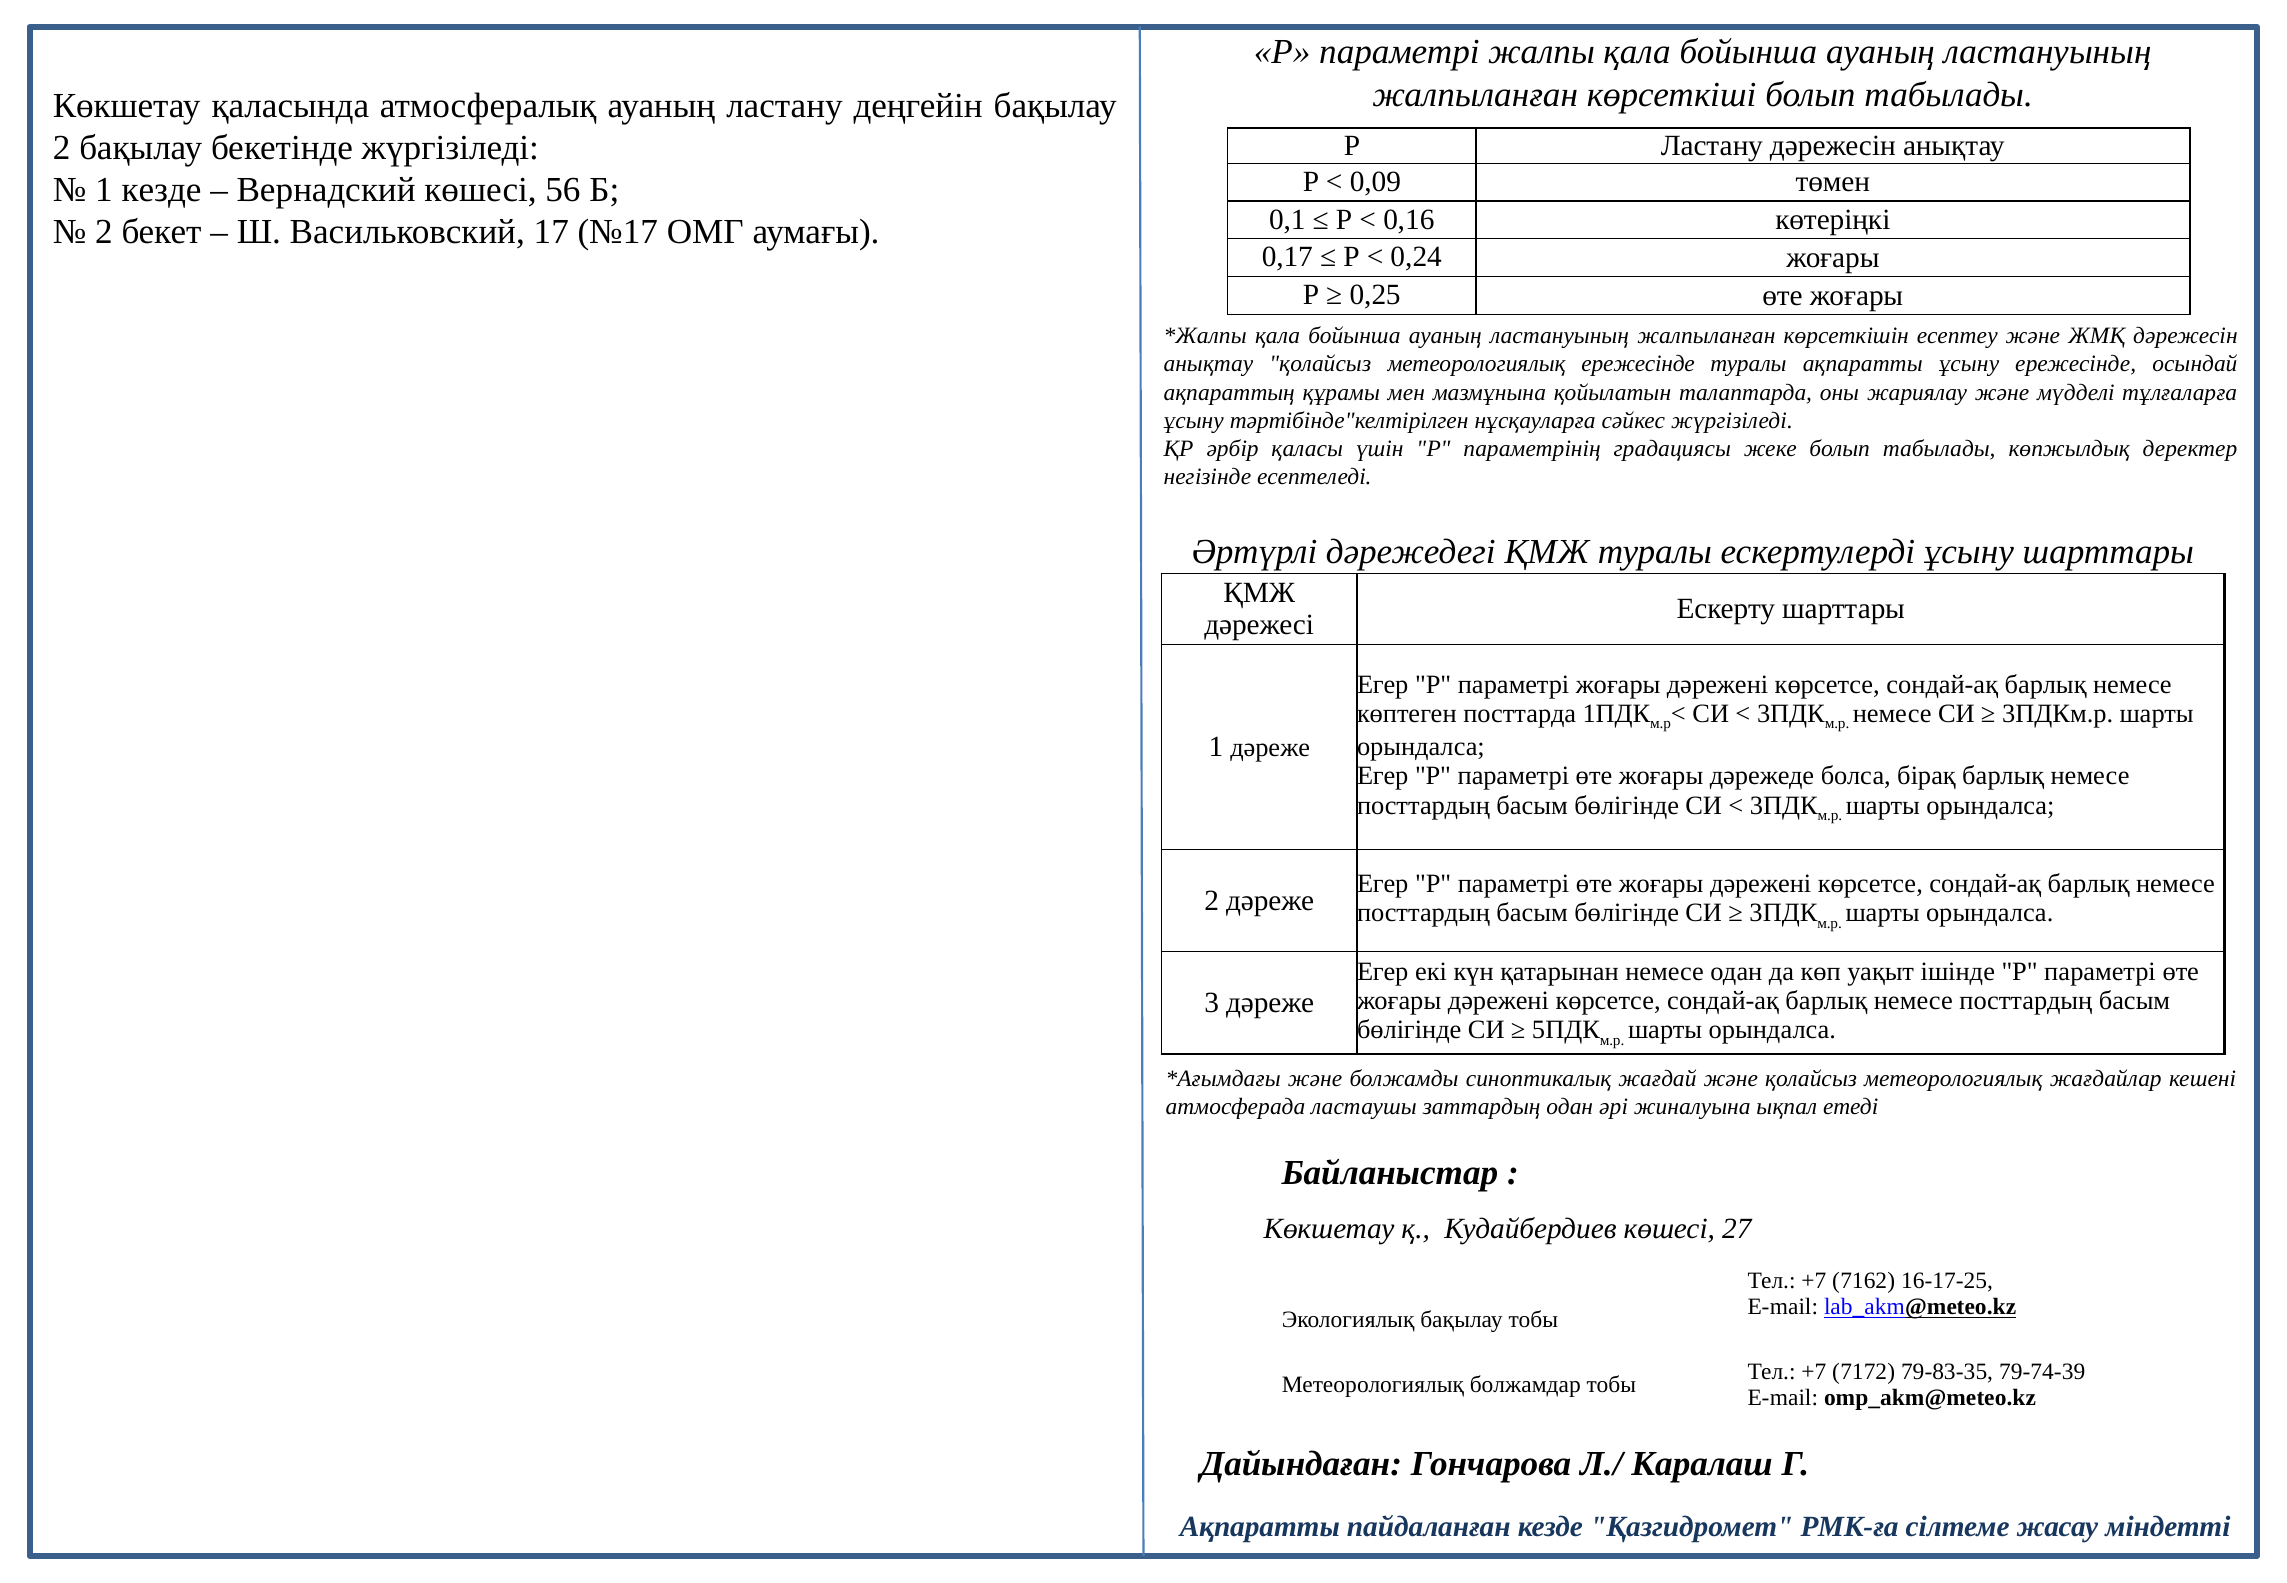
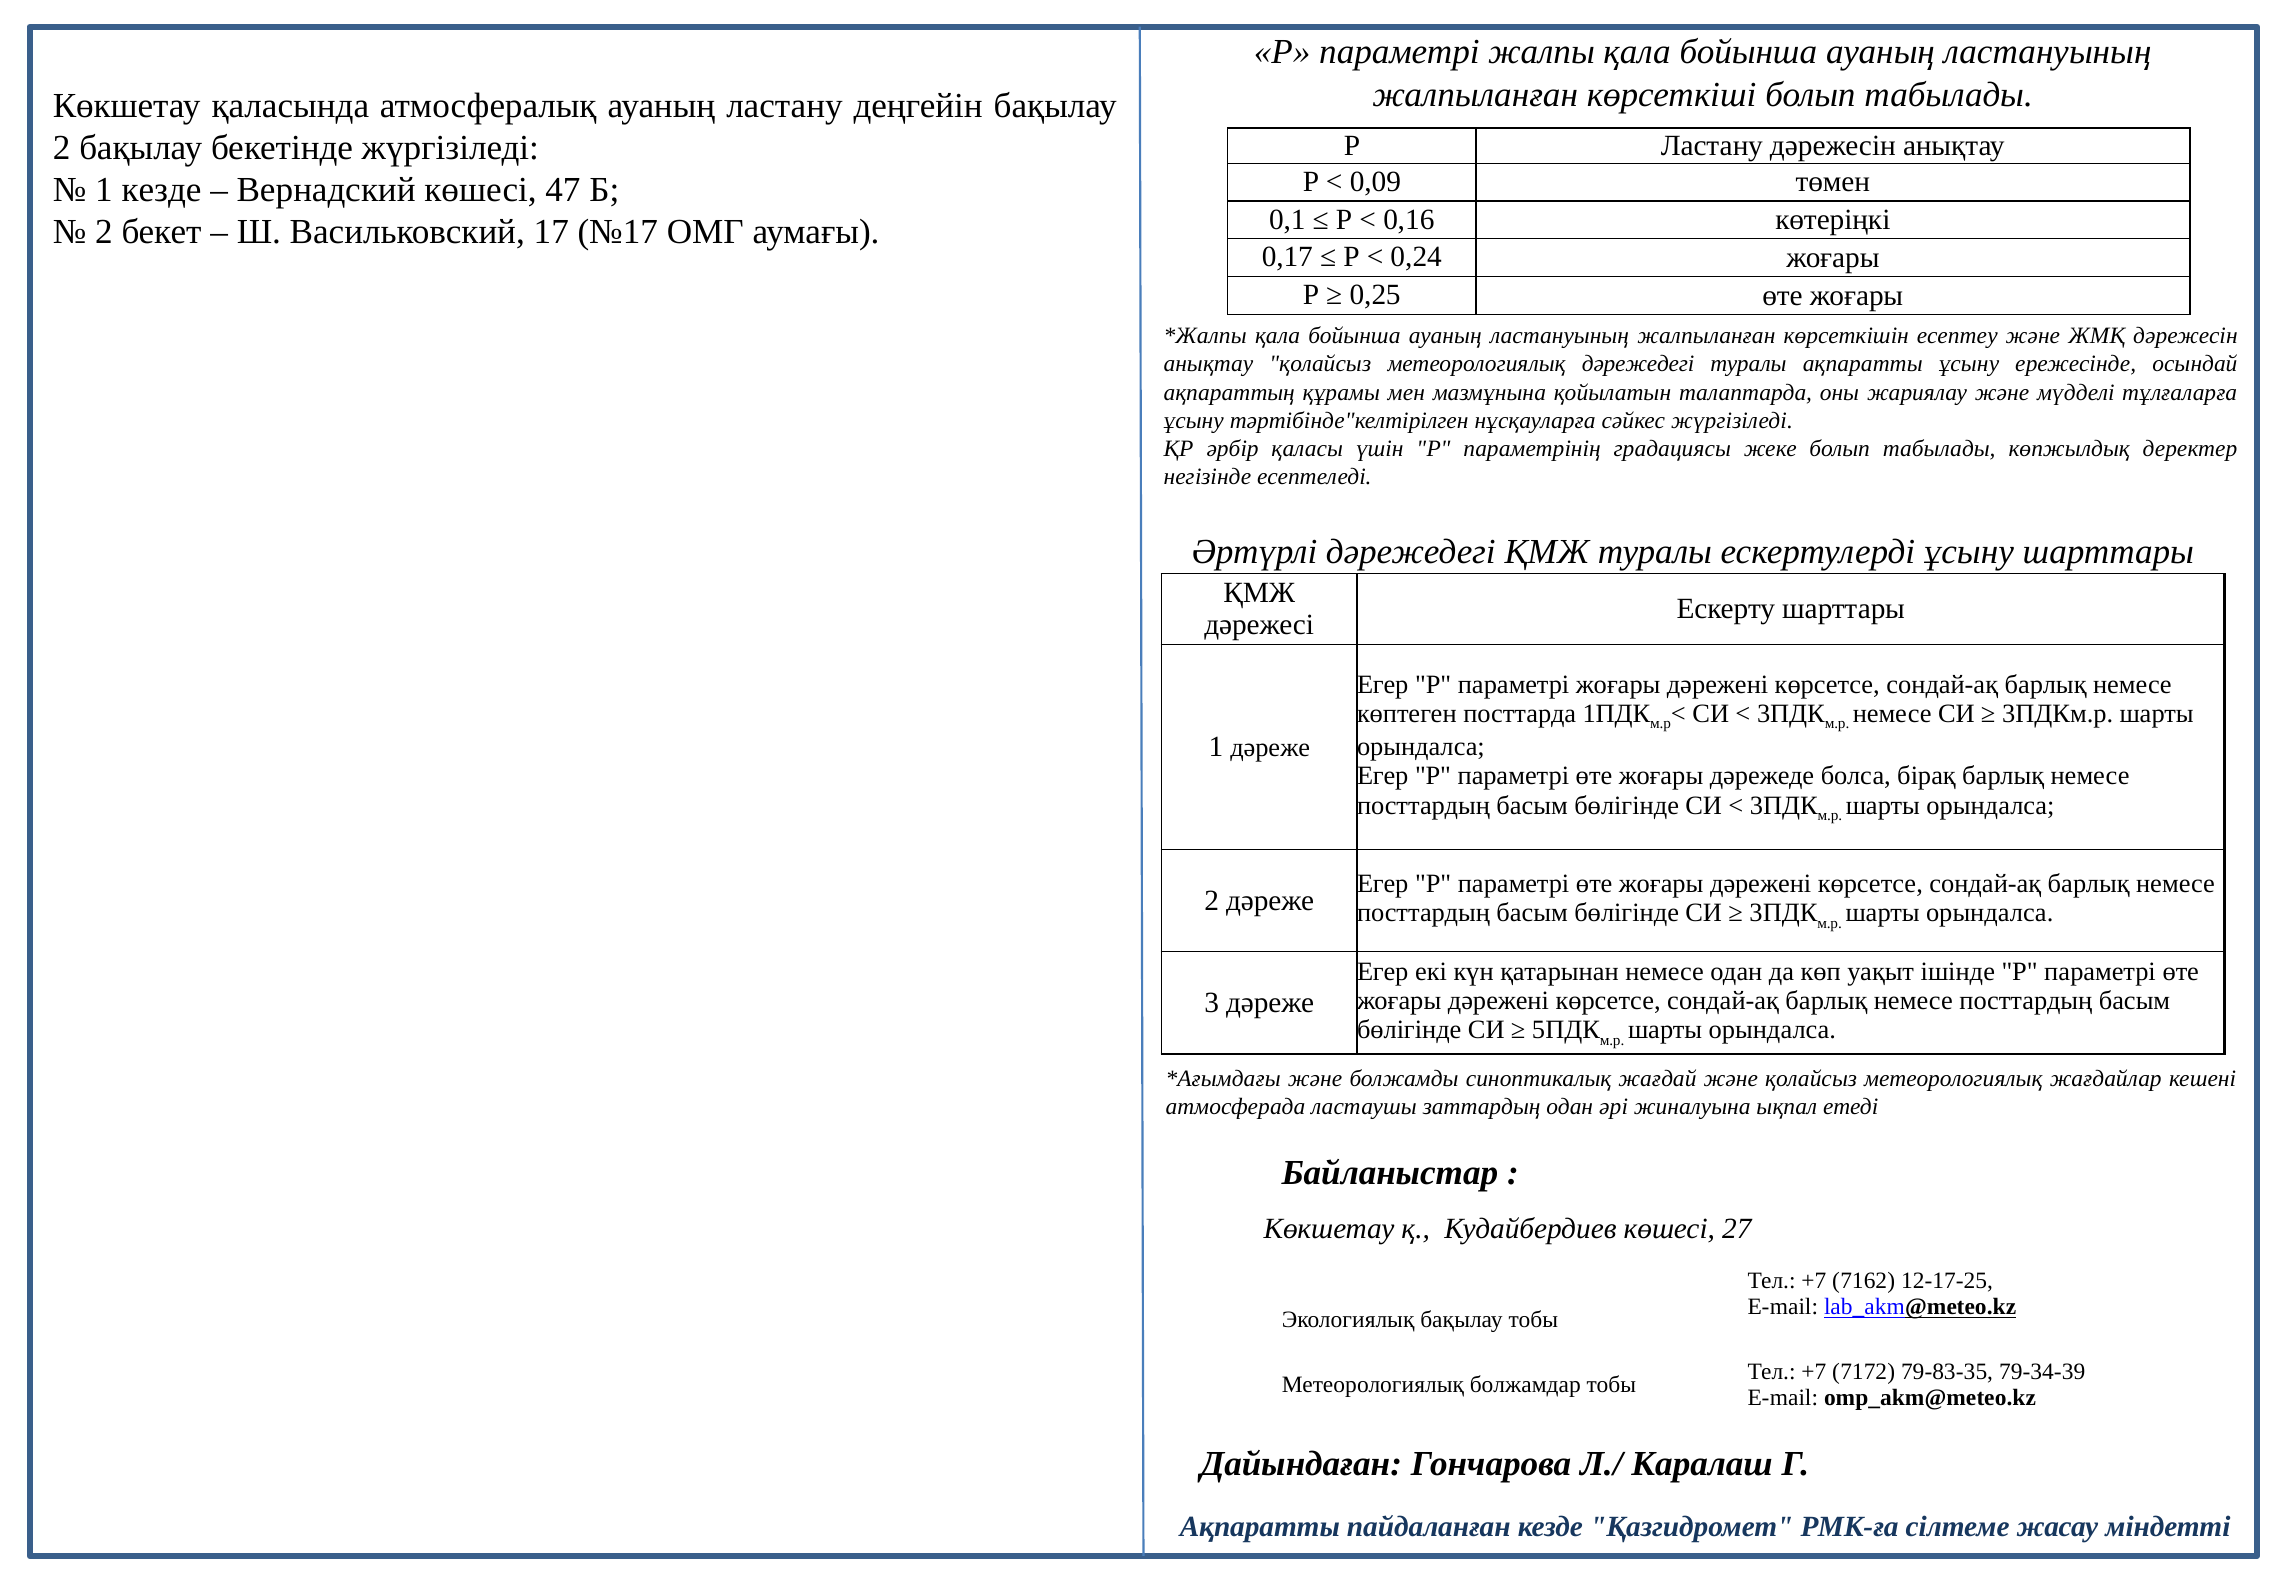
56: 56 -> 47 (563, 190)
метеорологиялық ережесінде: ережесінде -> дәрежедегі (1638, 364)
16-17-25: 16-17-25 -> 12-17-25 (1947, 1281)
79-74-39: 79-74-39 -> 79-34-39 (2042, 1372)
